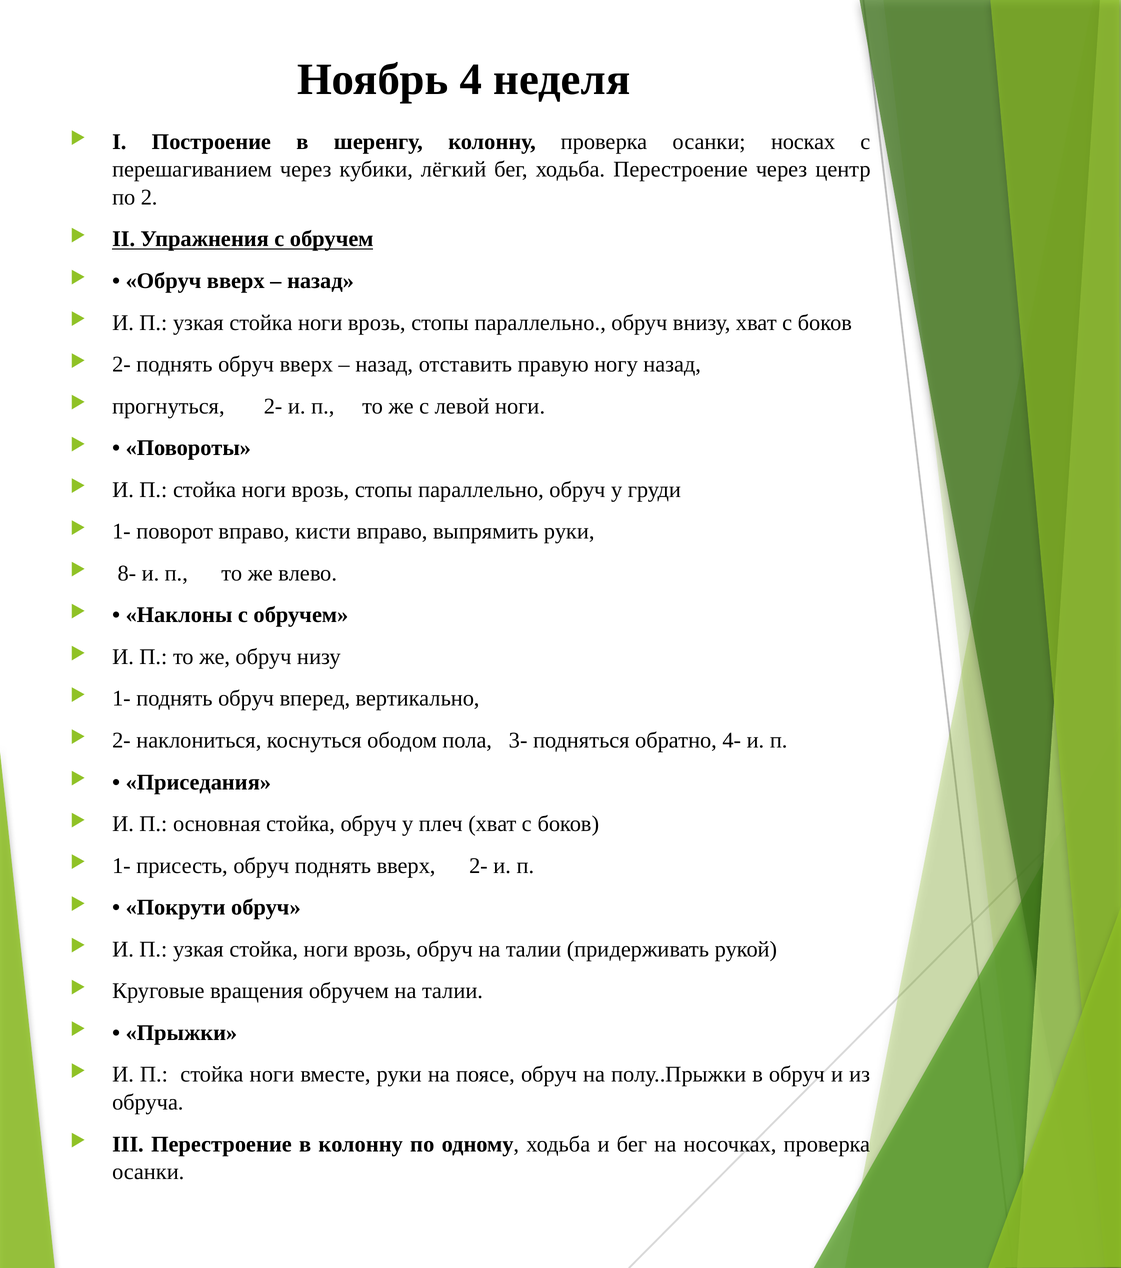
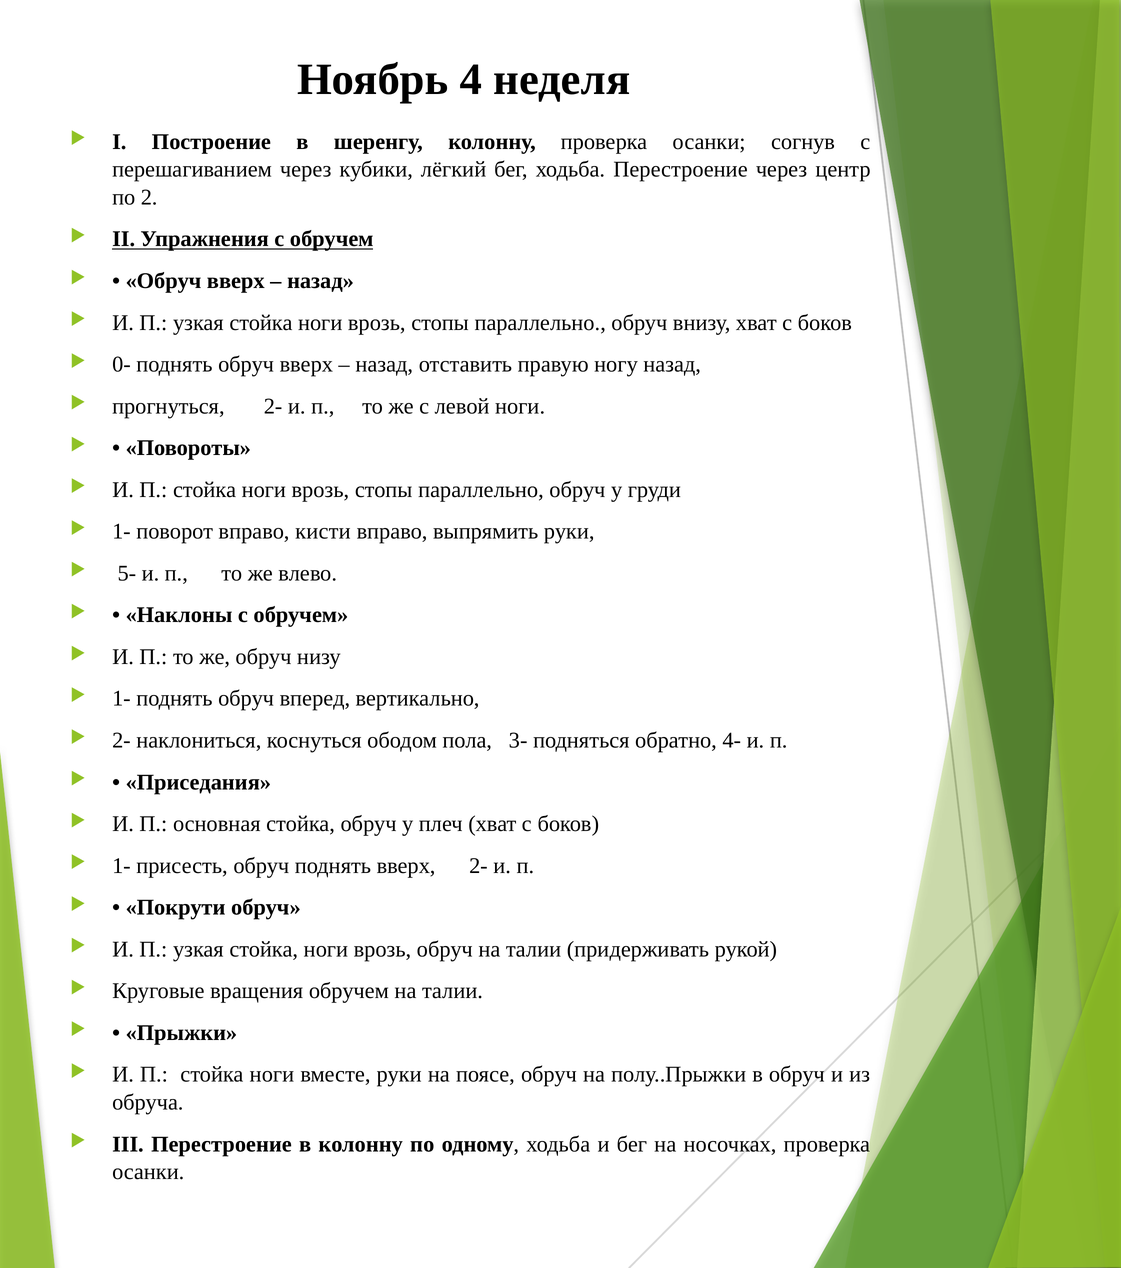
носках: носках -> согнув (803, 142)
2-: 2- -> 0- (121, 365)
8-: 8- -> 5- (127, 574)
